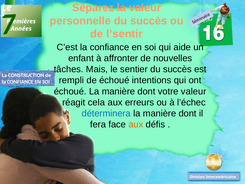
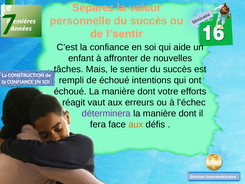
votre valeur: valeur -> efforts (194, 91)
cela: cela -> vaut (96, 102)
déterminera colour: blue -> purple (106, 113)
